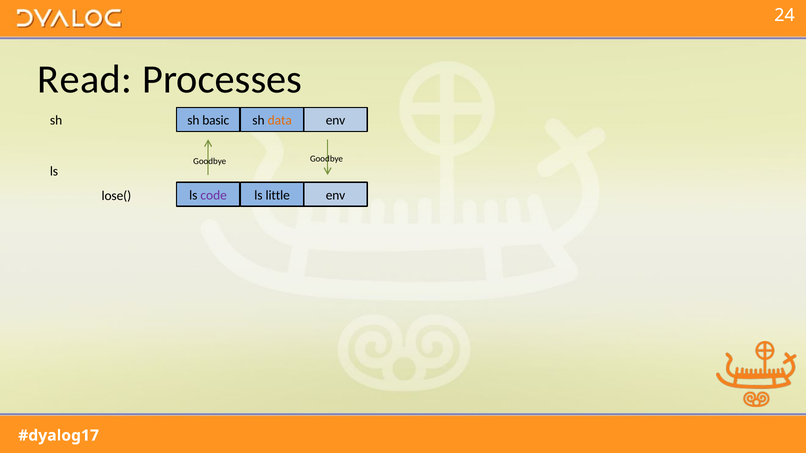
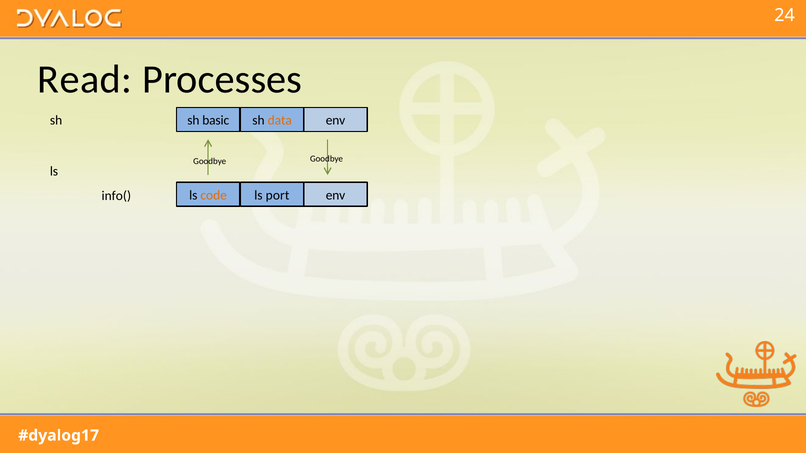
lose(: lose( -> info( (116, 196)
code colour: purple -> orange (214, 195)
little: little -> port (278, 195)
